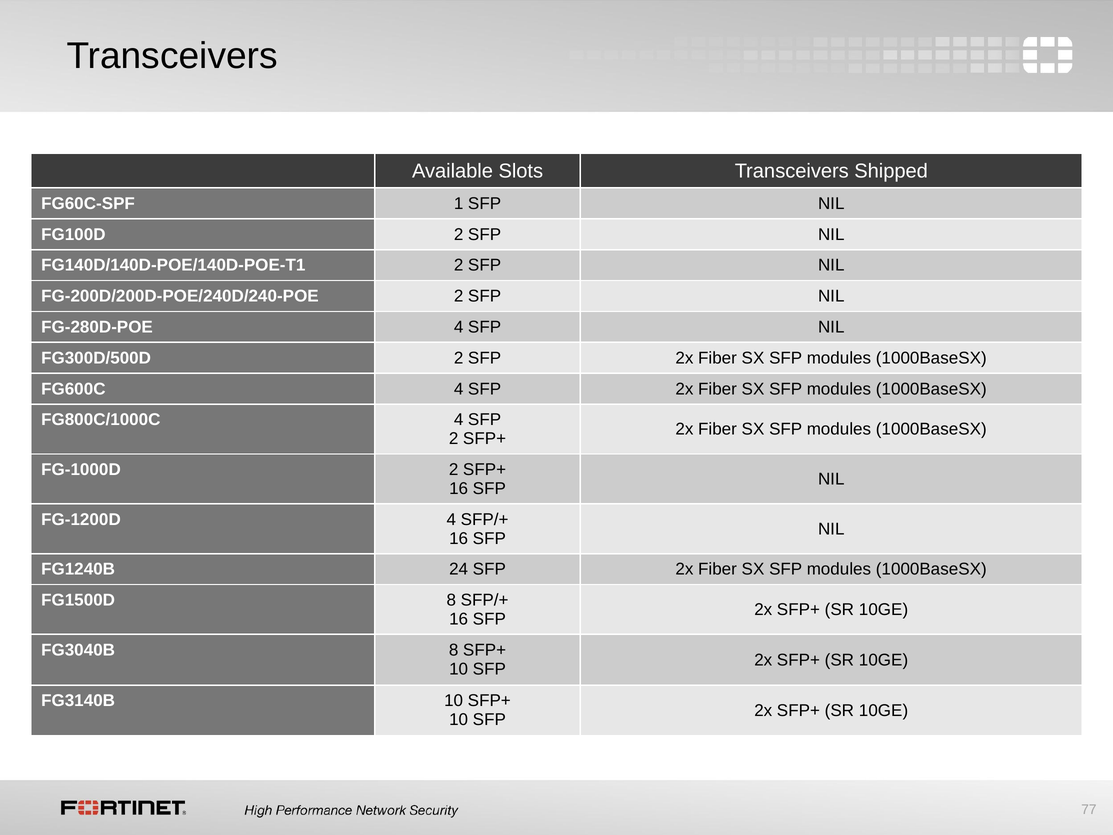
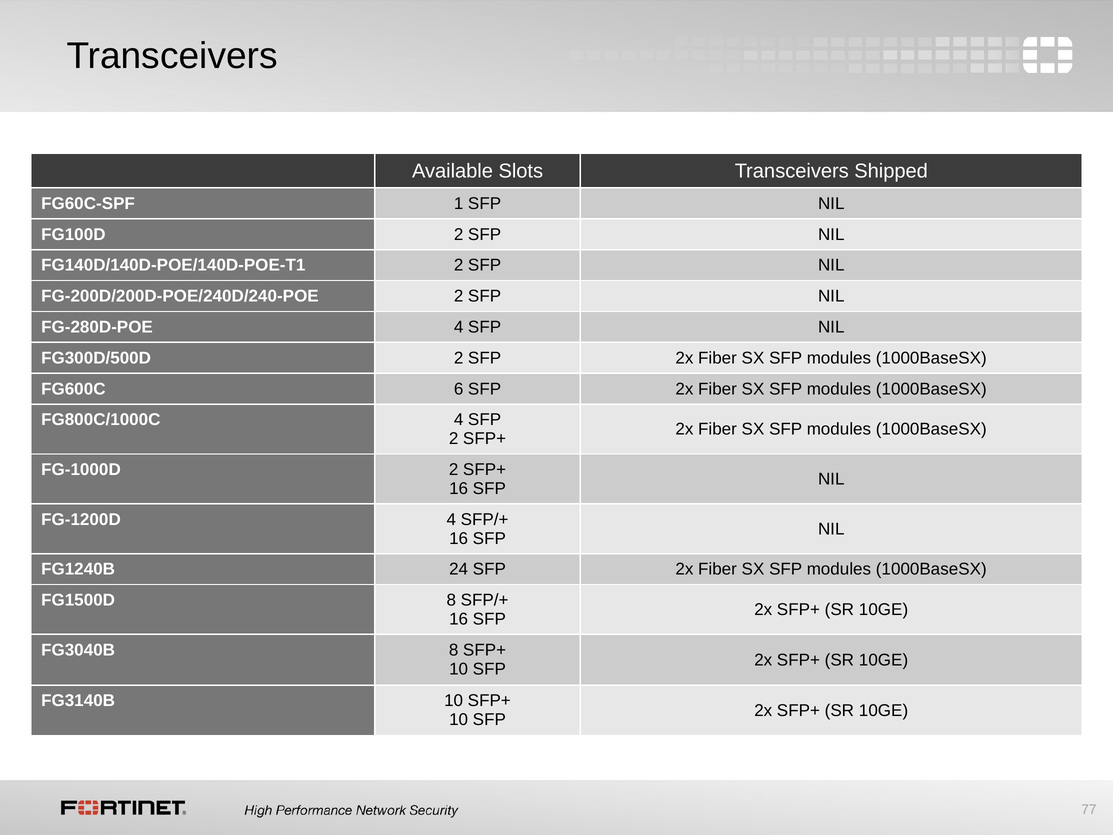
FG600C 4: 4 -> 6 (459, 389)
